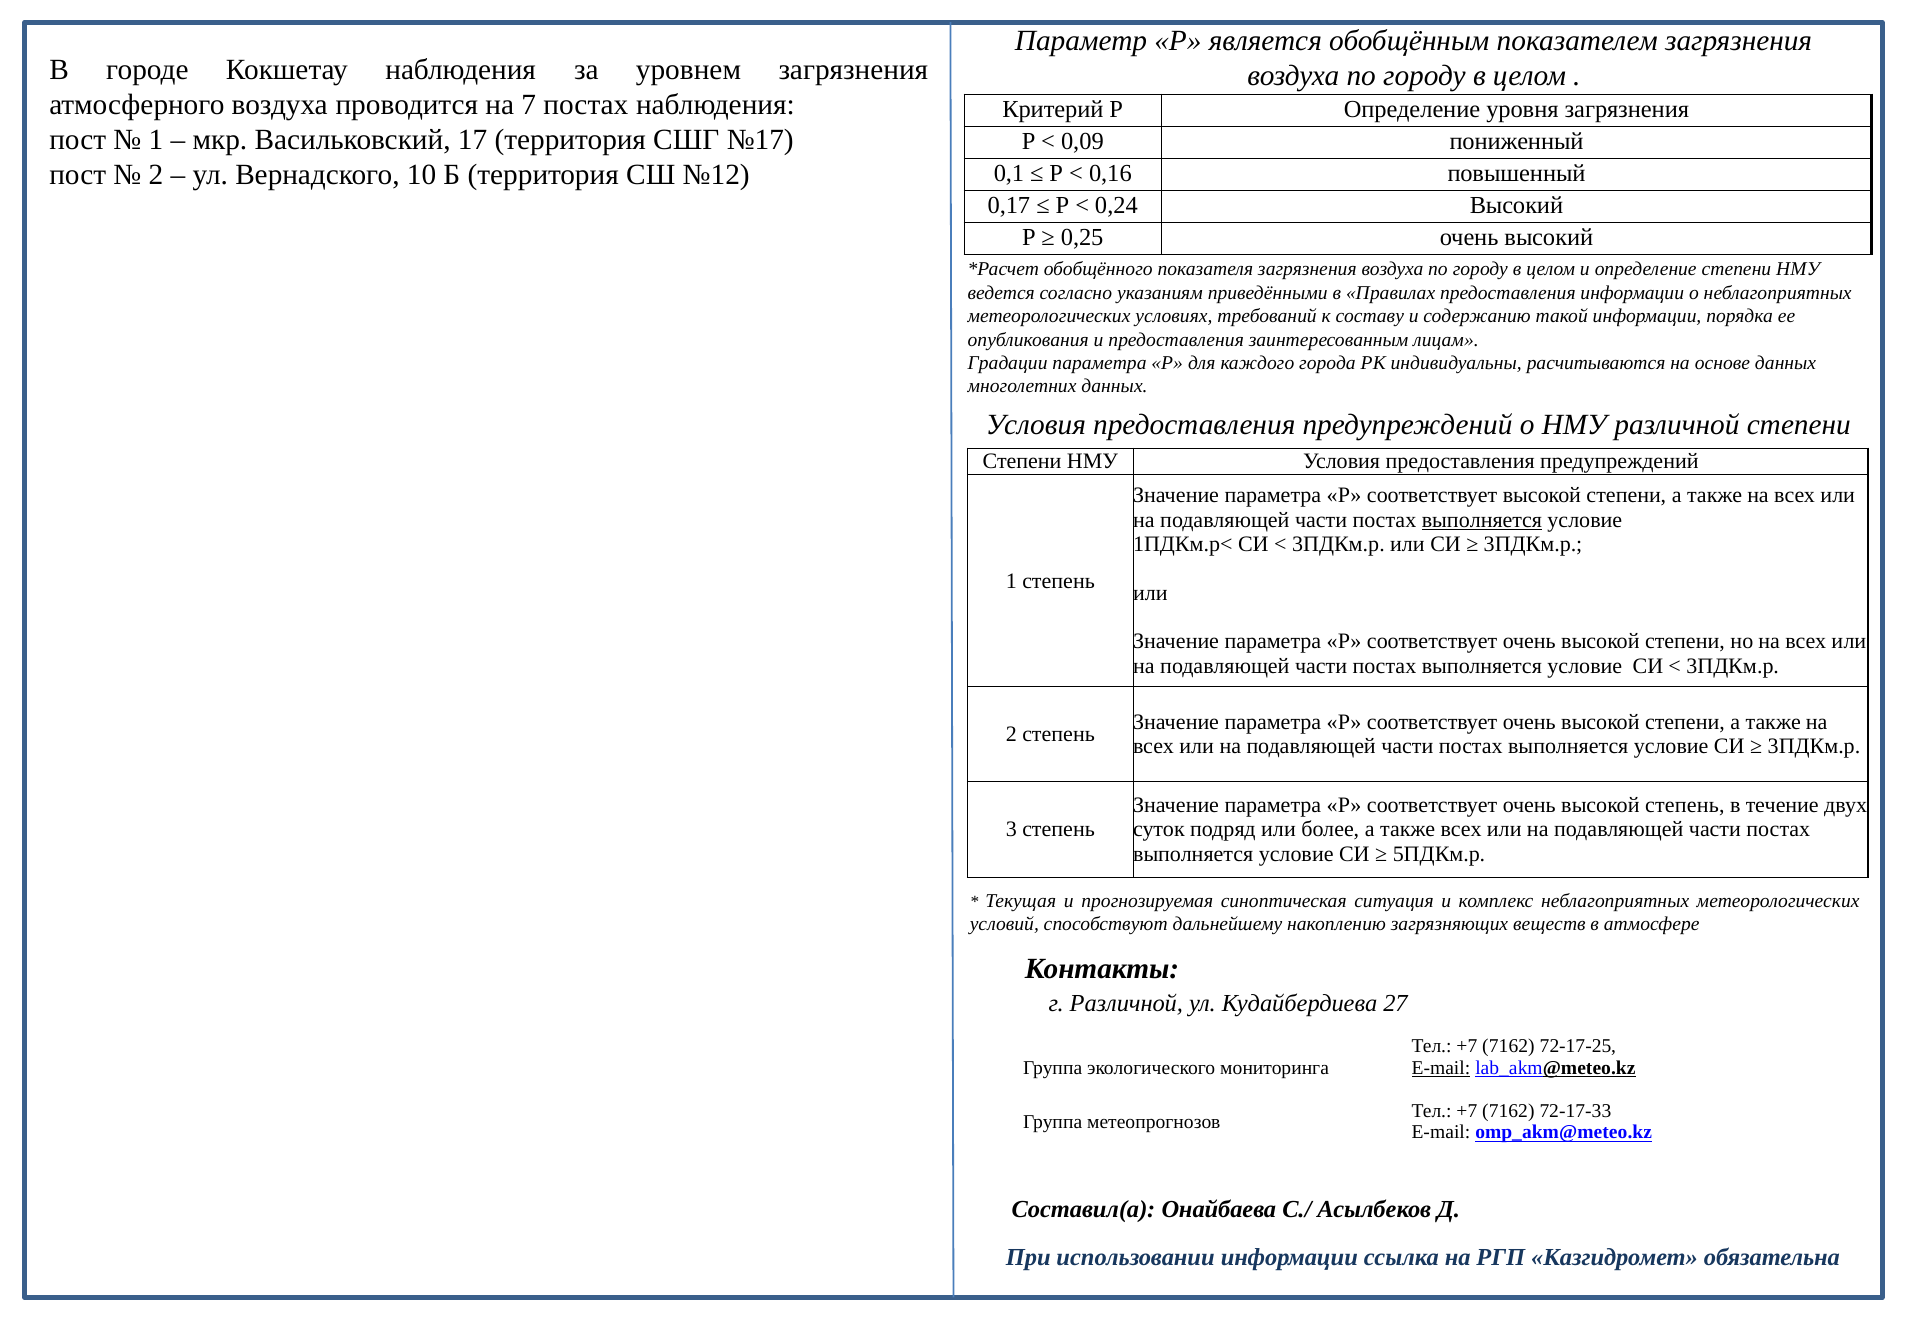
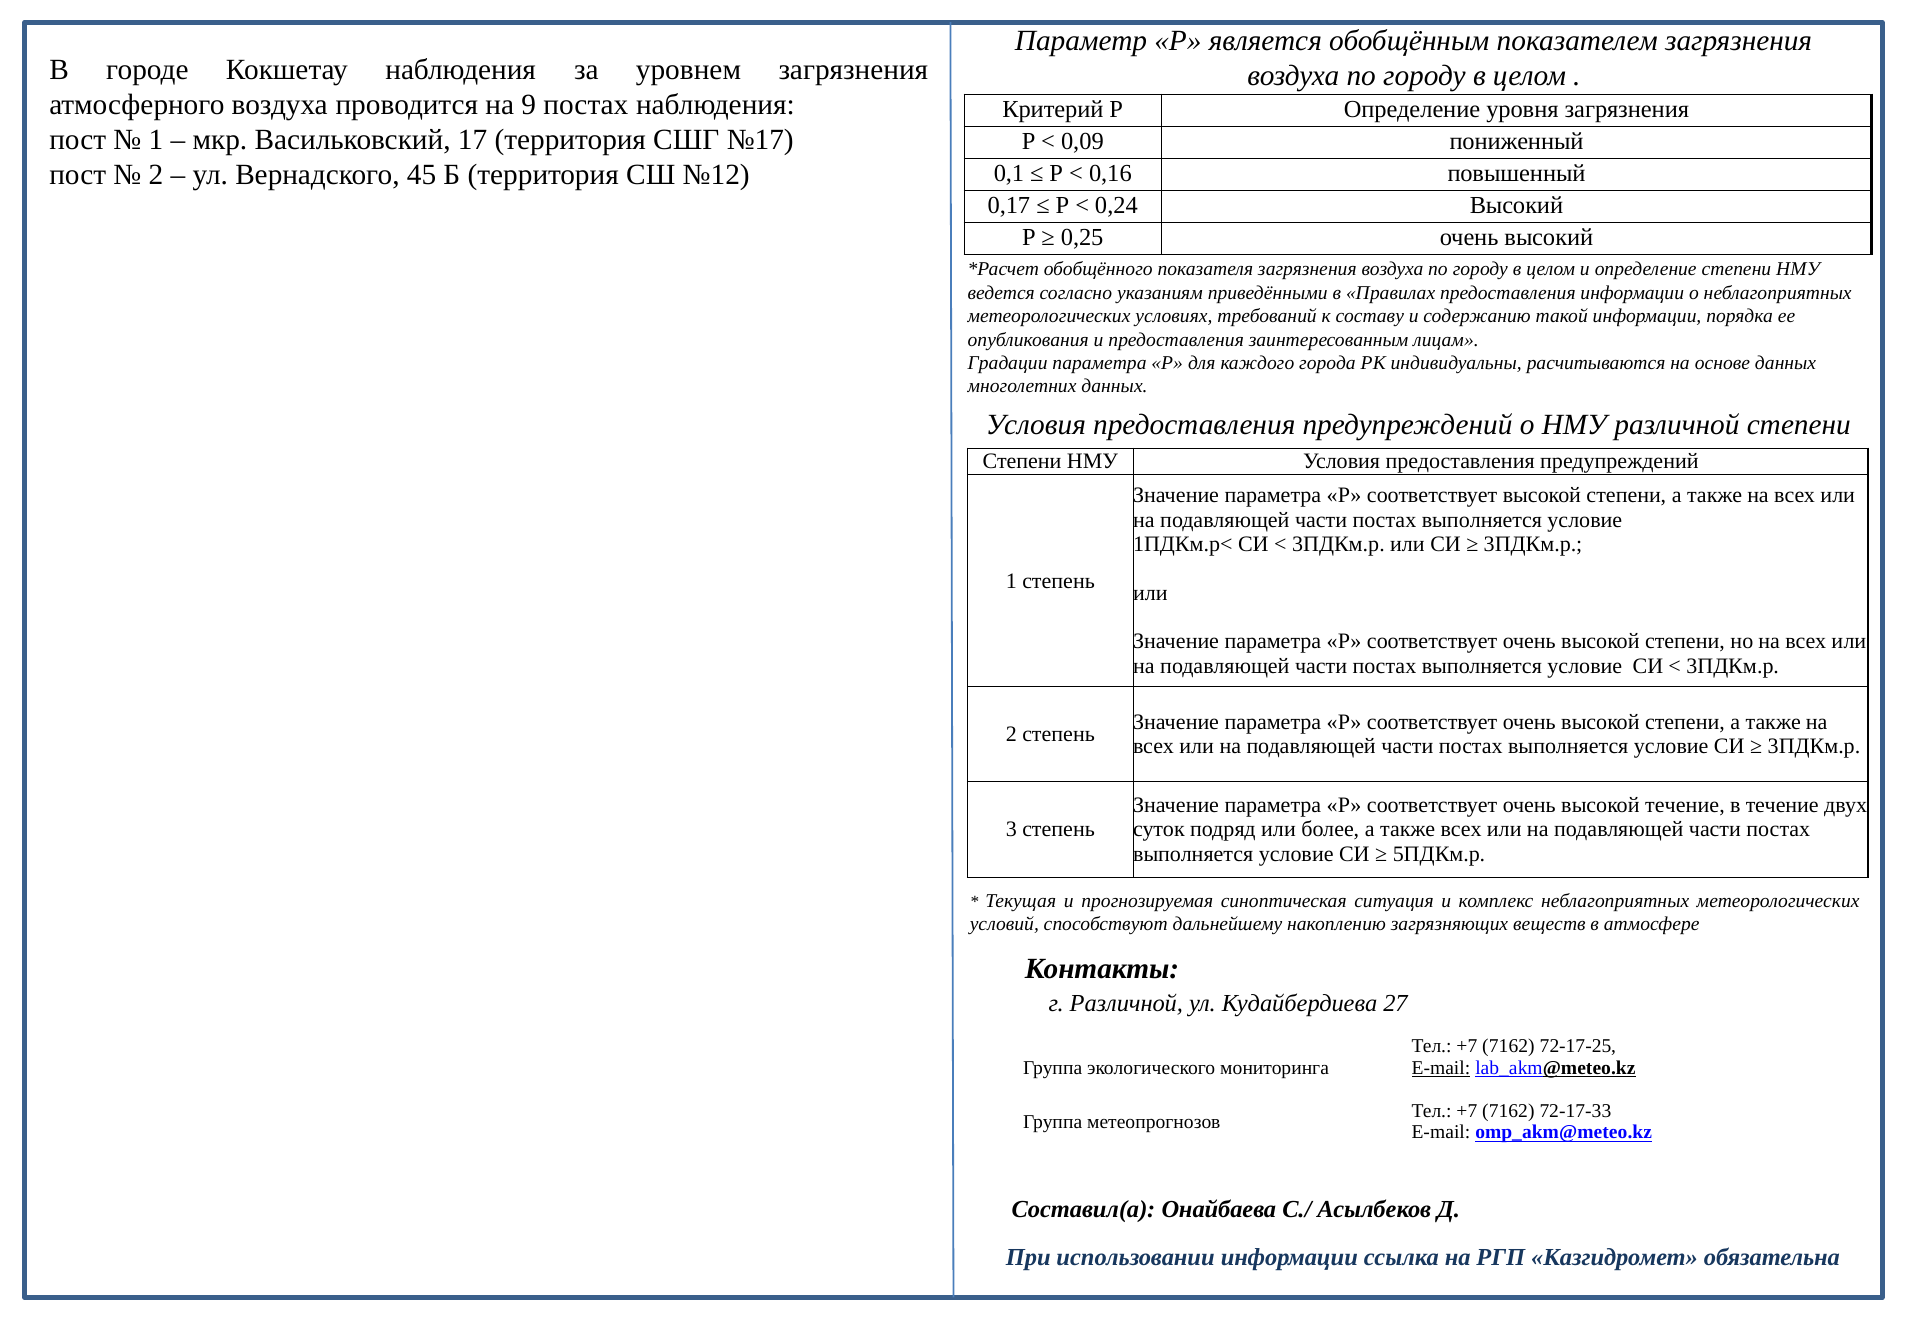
7: 7 -> 9 (529, 105)
10: 10 -> 45 (422, 175)
выполняется underline: present -> none (1482, 520)
высокой степень: степень -> течение (1685, 805)
